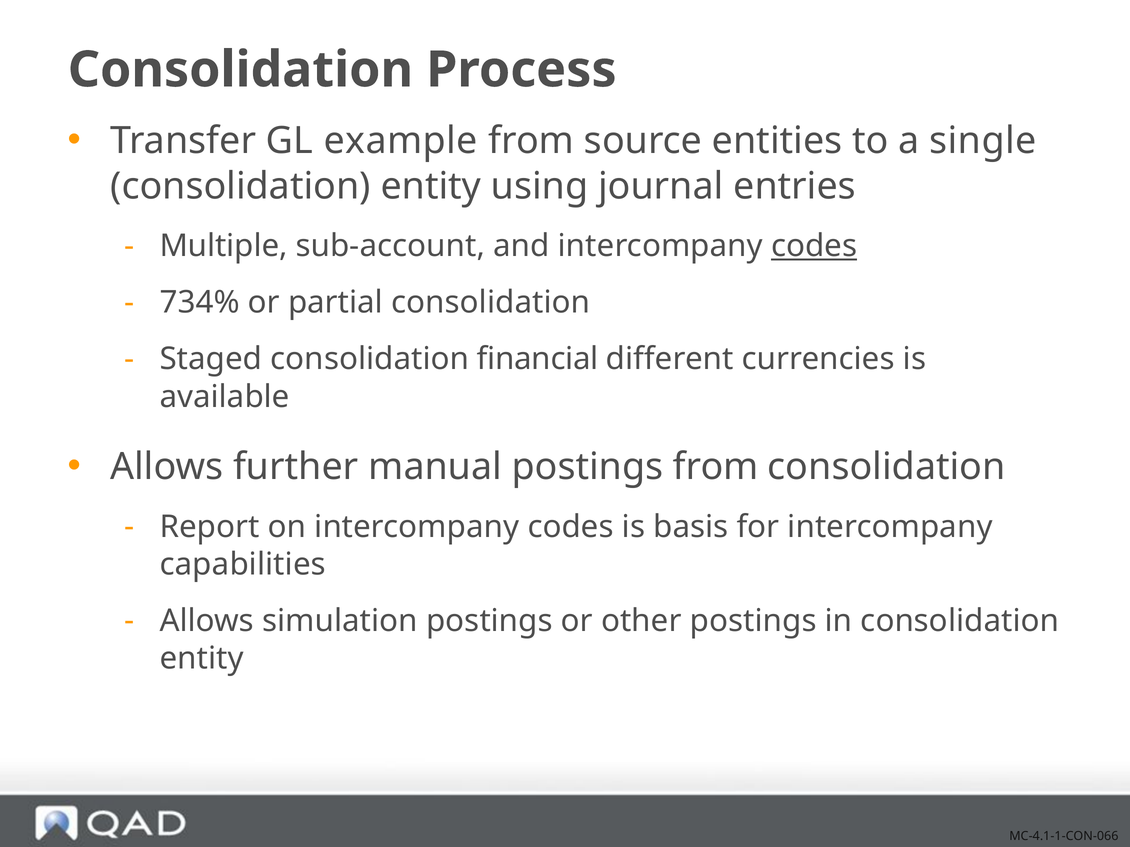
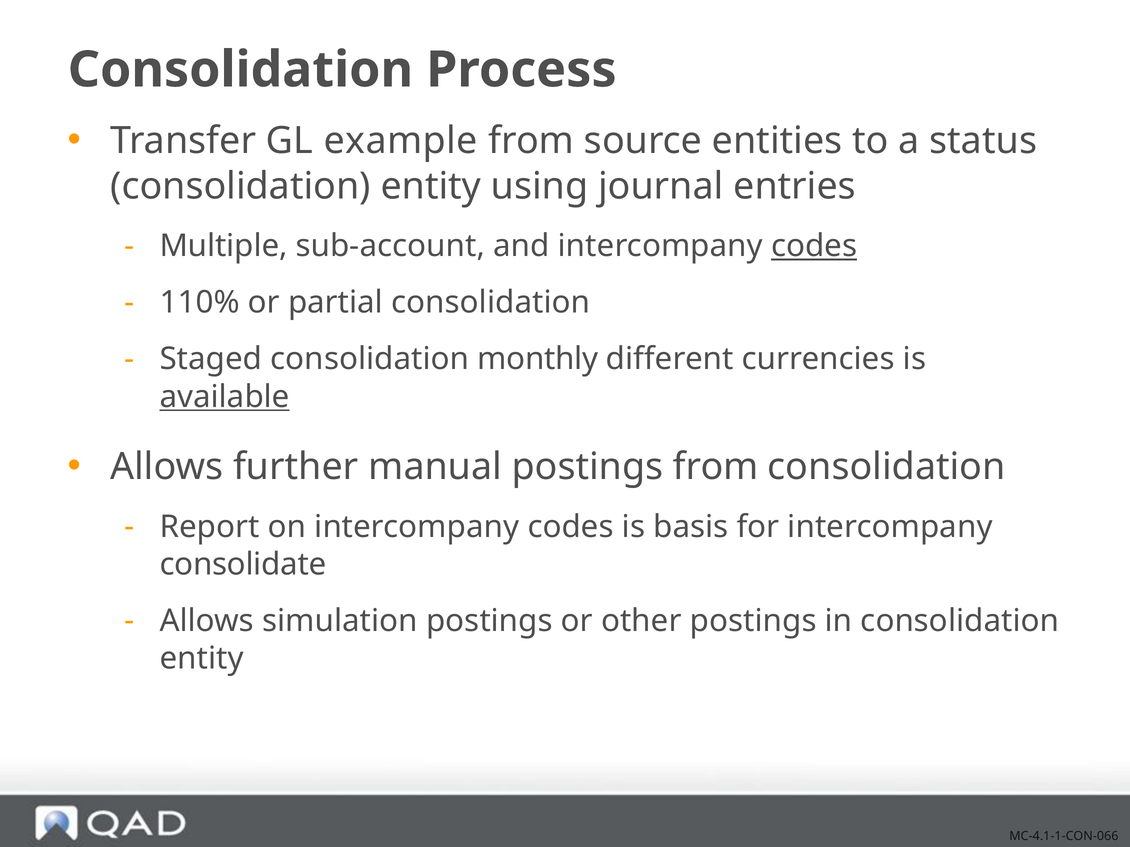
single: single -> status (983, 141)
734%: 734% -> 110% (200, 303)
financial: financial -> monthly (538, 359)
available underline: none -> present (225, 397)
capabilities: capabilities -> consolidate (243, 565)
